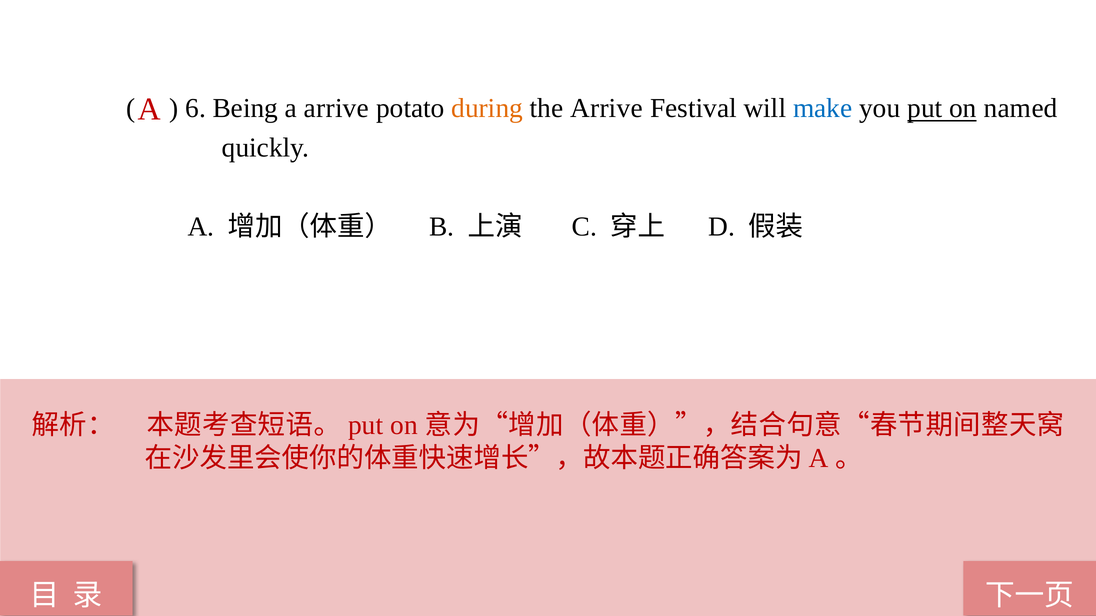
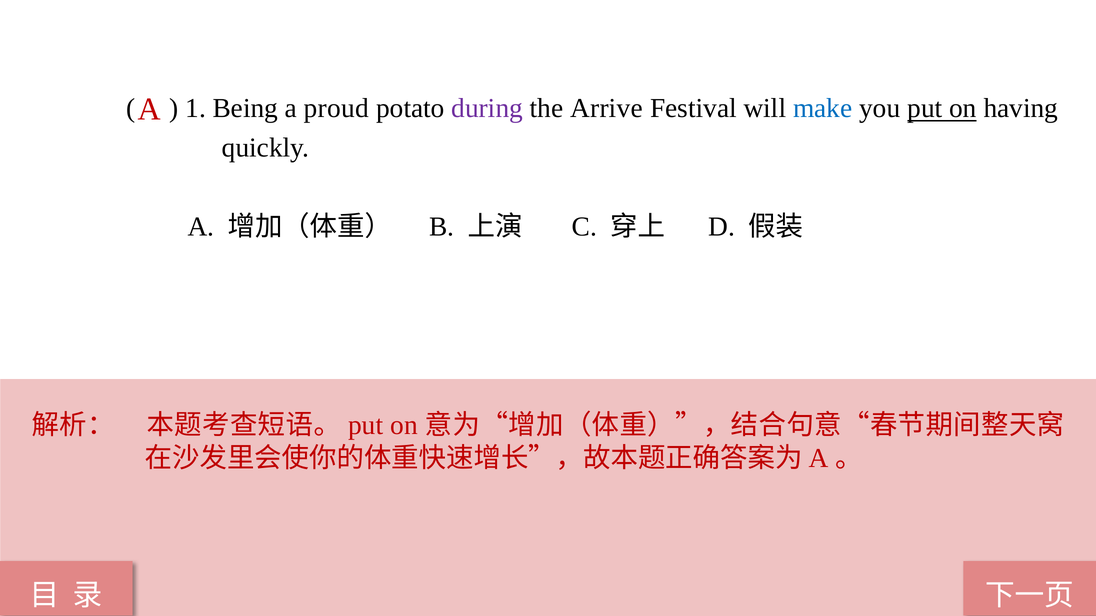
6: 6 -> 1 (196, 109)
a arrive: arrive -> proud (336, 109)
during colour: orange -> purple (487, 109)
named: named -> having (1021, 109)
